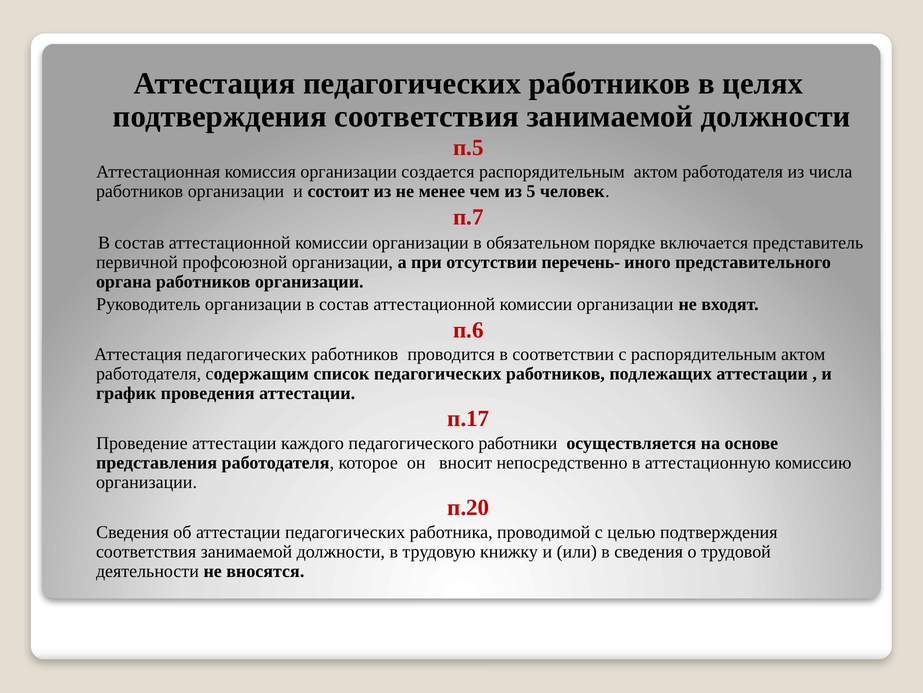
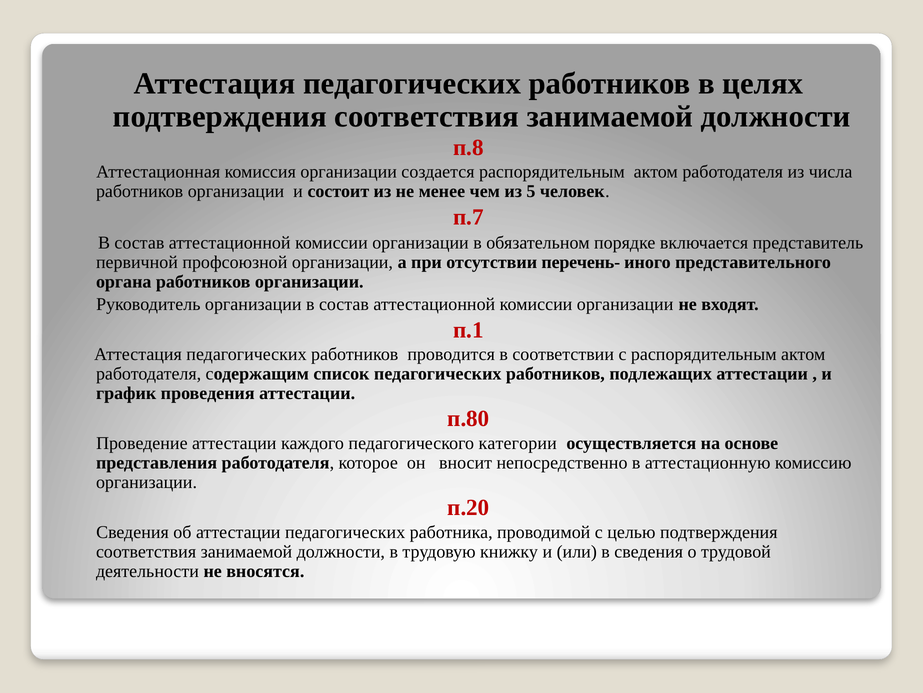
п.5: п.5 -> п.8 (469, 148)
п.6: п.6 -> п.1 (469, 330)
п.17: п.17 -> п.80 (468, 418)
работники: работники -> категории (518, 443)
